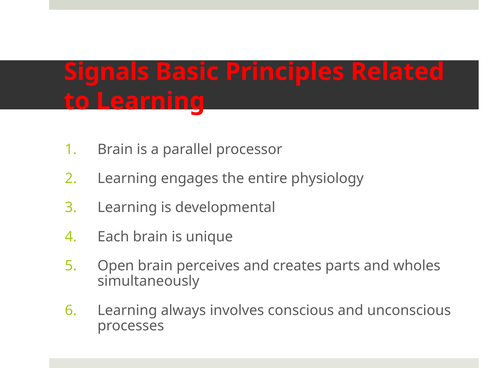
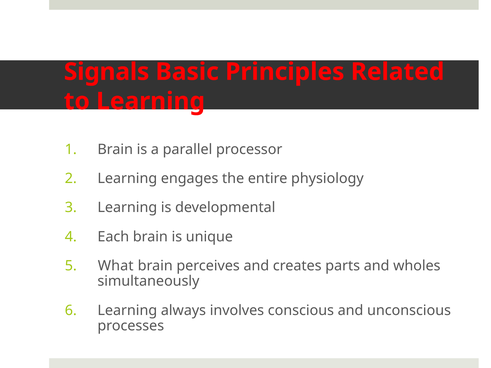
Open: Open -> What (116, 266)
